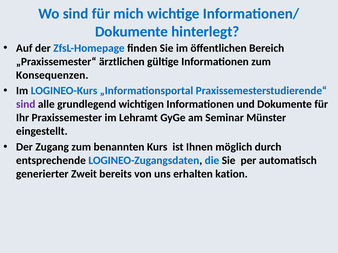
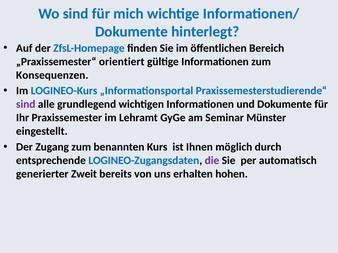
ärztlichen: ärztlichen -> orientiert (122, 62)
die colour: blue -> purple (212, 161)
kation: kation -> hohen (232, 174)
